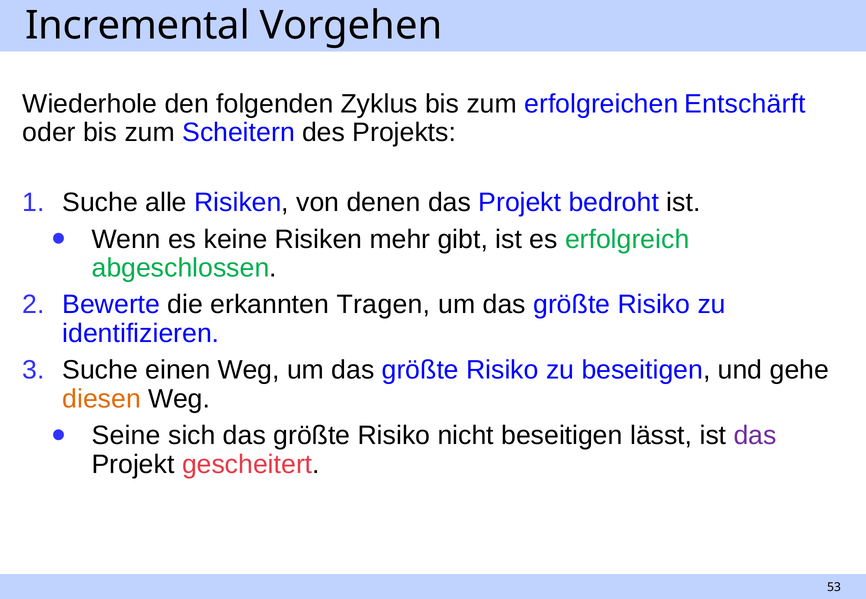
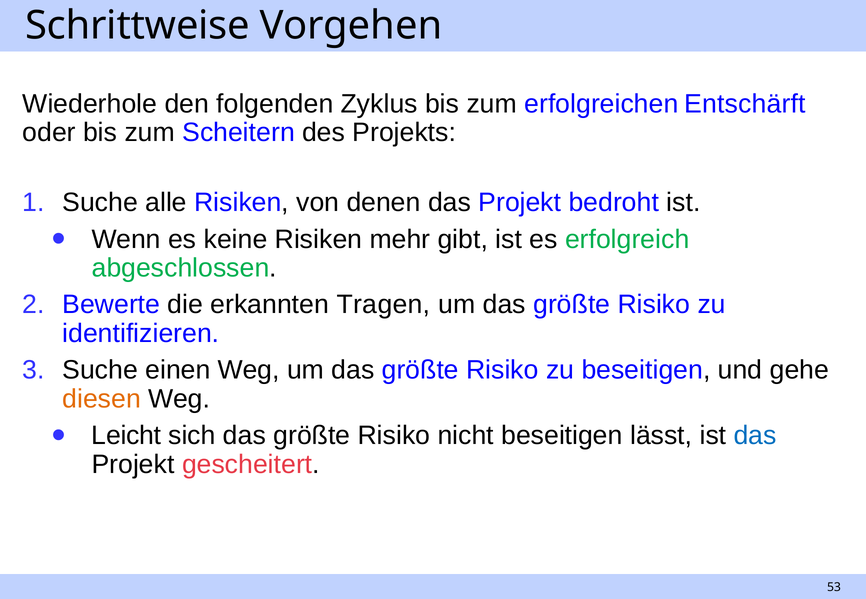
Incremental: Incremental -> Schrittweise (137, 25)
Seine: Seine -> Leicht (126, 436)
das colour: purple -> blue (755, 436)
